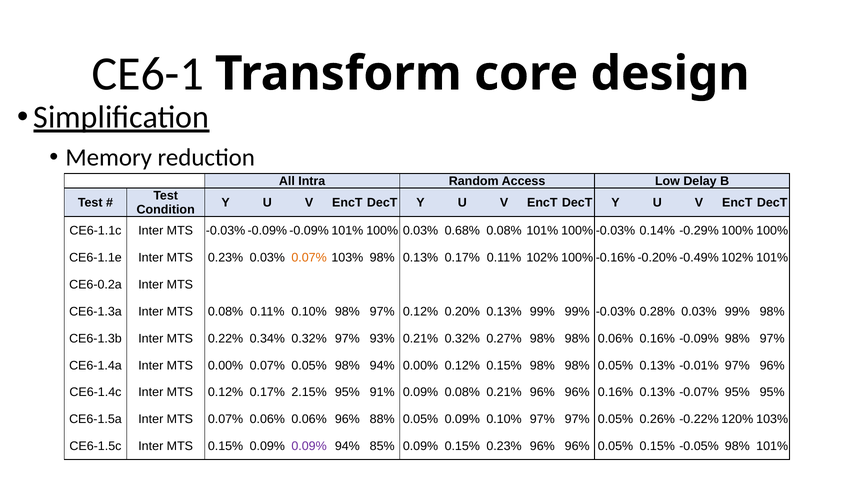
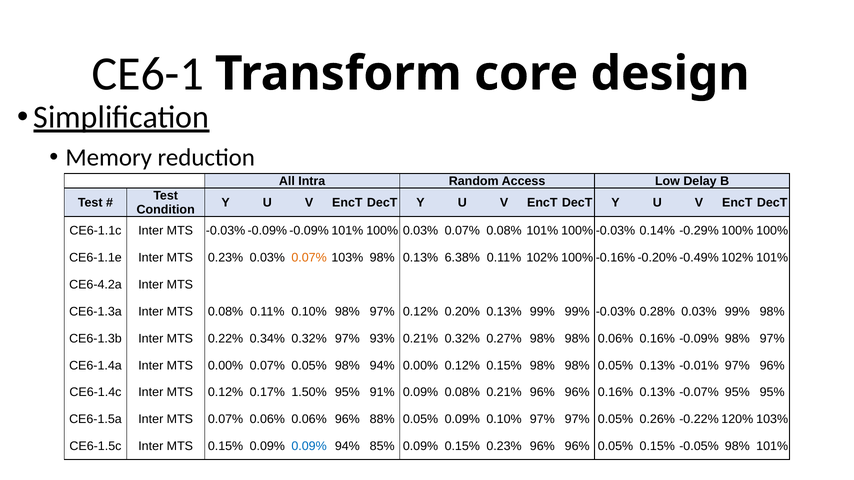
0.68%: 0.68% -> 0.07% (462, 231)
0.13% 0.17%: 0.17% -> 6.38% (462, 258)
CE6-0.2a: CE6-0.2a -> CE6-4.2a (95, 285)
2.15%: 2.15% -> 1.50% (309, 393)
0.09% colour: purple -> blue (309, 447)
